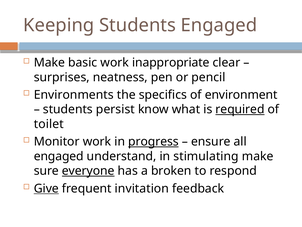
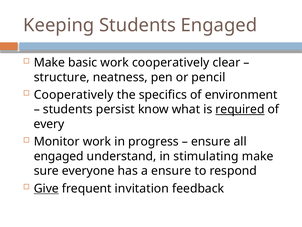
work inappropriate: inappropriate -> cooperatively (171, 62)
surprises: surprises -> structure (62, 77)
Environments: Environments -> Cooperatively (74, 95)
toilet: toilet -> every (49, 124)
progress underline: present -> none (153, 141)
everyone underline: present -> none (88, 171)
a broken: broken -> ensure (171, 171)
